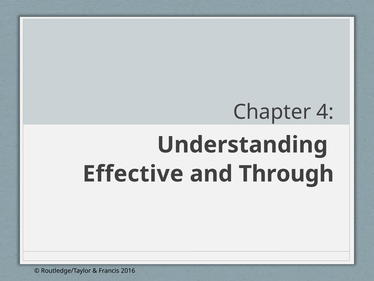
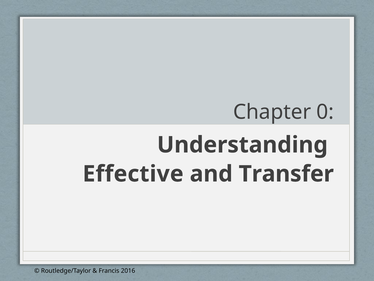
4: 4 -> 0 (325, 112)
Through: Through -> Transfer (286, 174)
